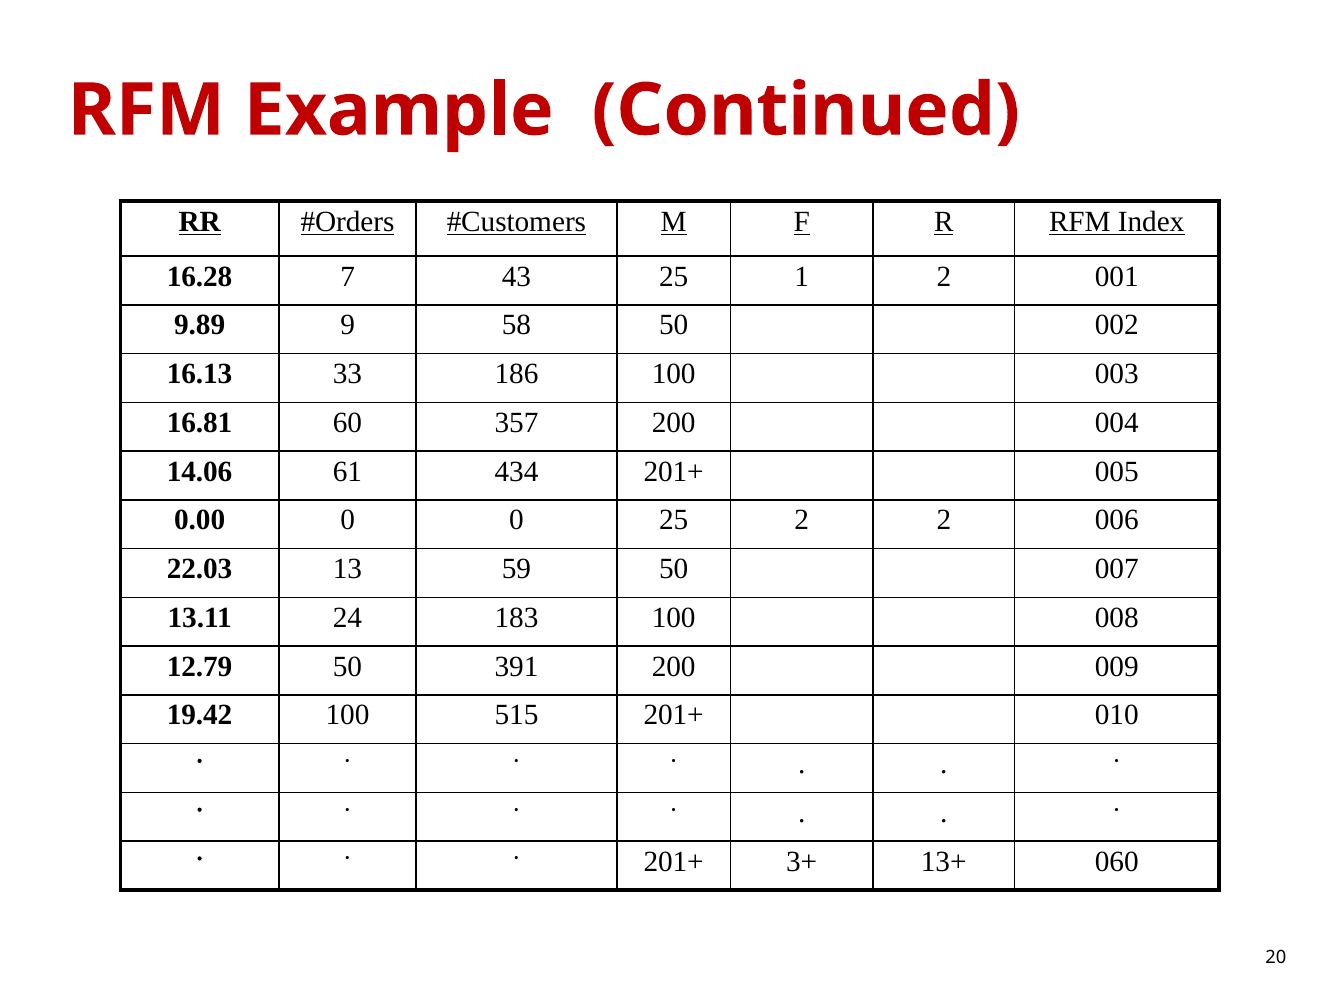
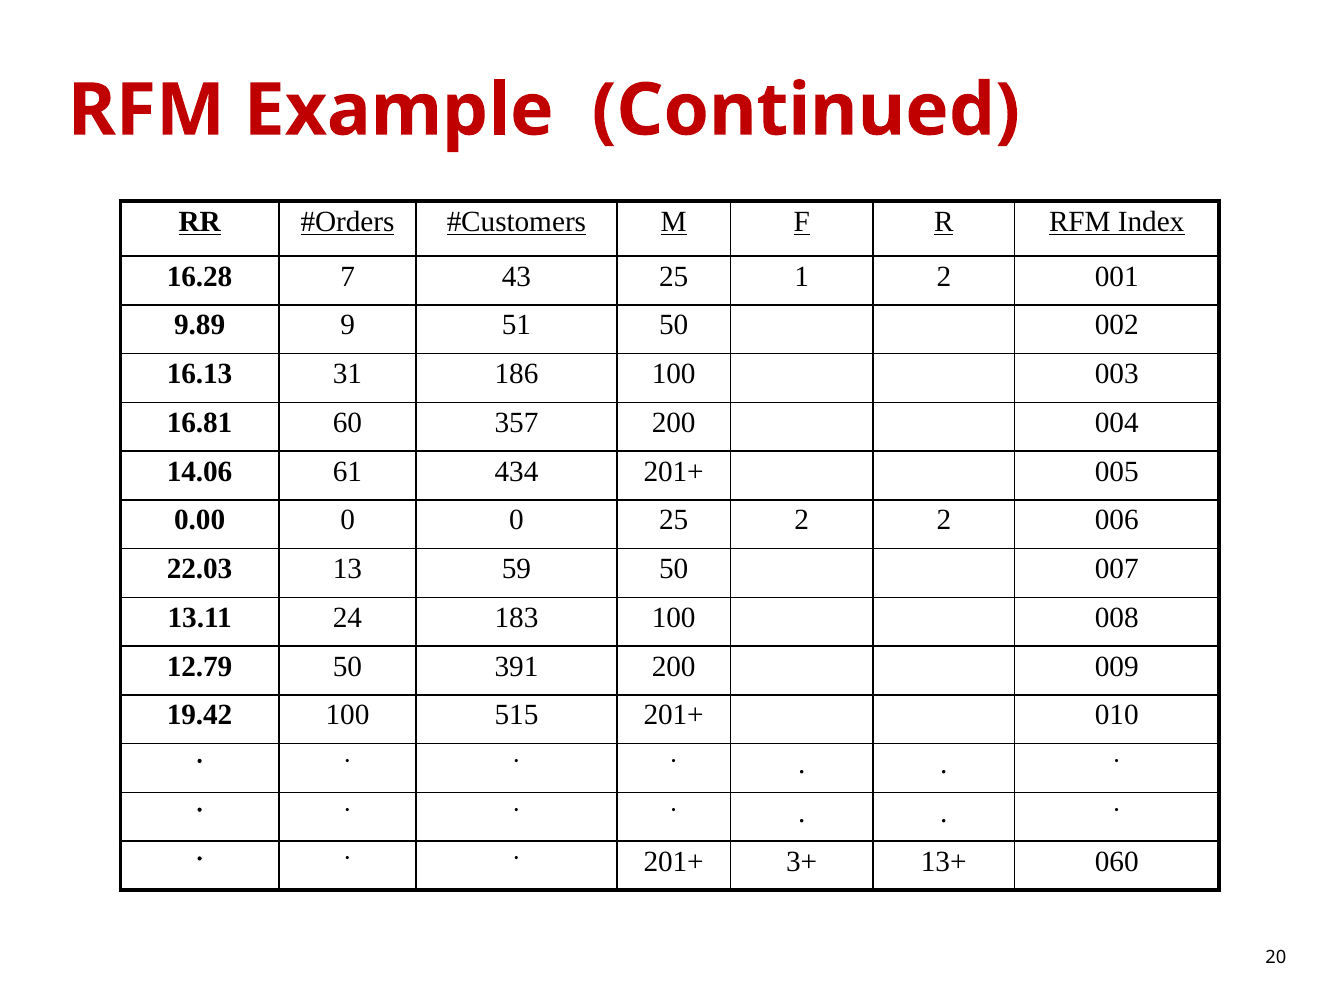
58: 58 -> 51 (516, 325)
33: 33 -> 31 (348, 374)
